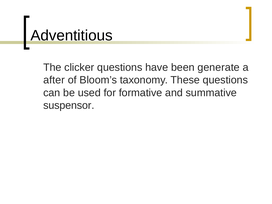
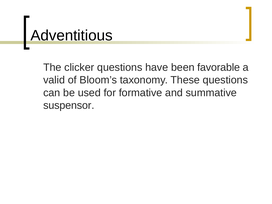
generate: generate -> favorable (219, 67)
after: after -> valid (54, 80)
